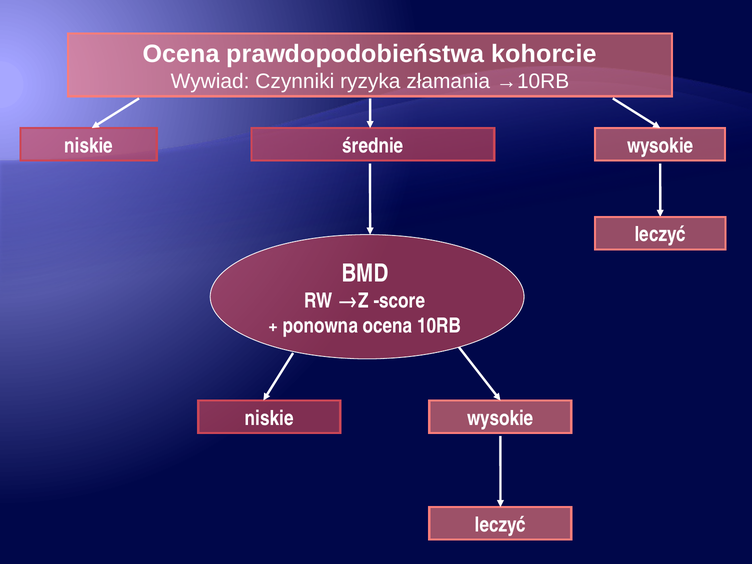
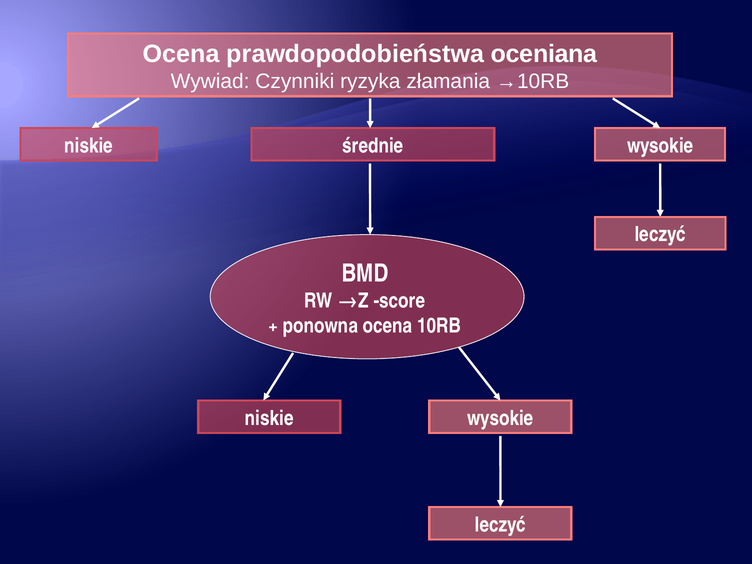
kohorcie: kohorcie -> oceniana (544, 54)
